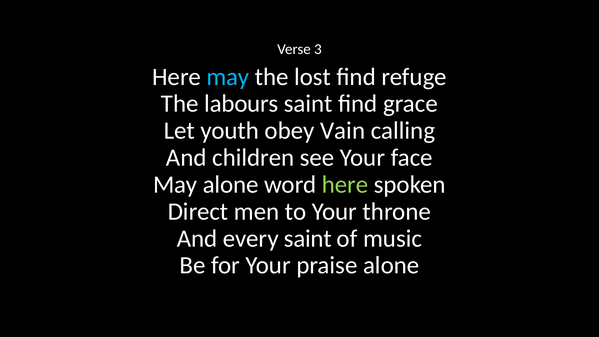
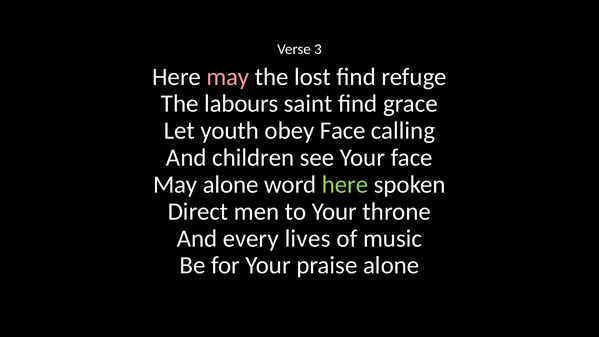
may colour: light blue -> pink (228, 77)
obey Vain: Vain -> Face (343, 131)
every saint: saint -> lives (308, 238)
